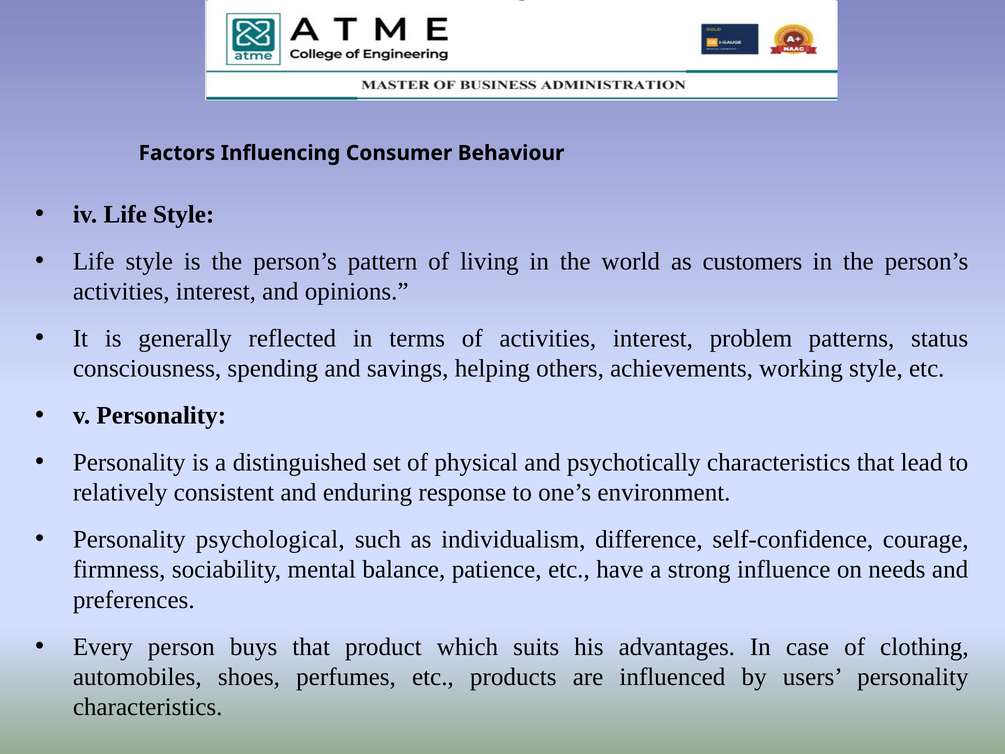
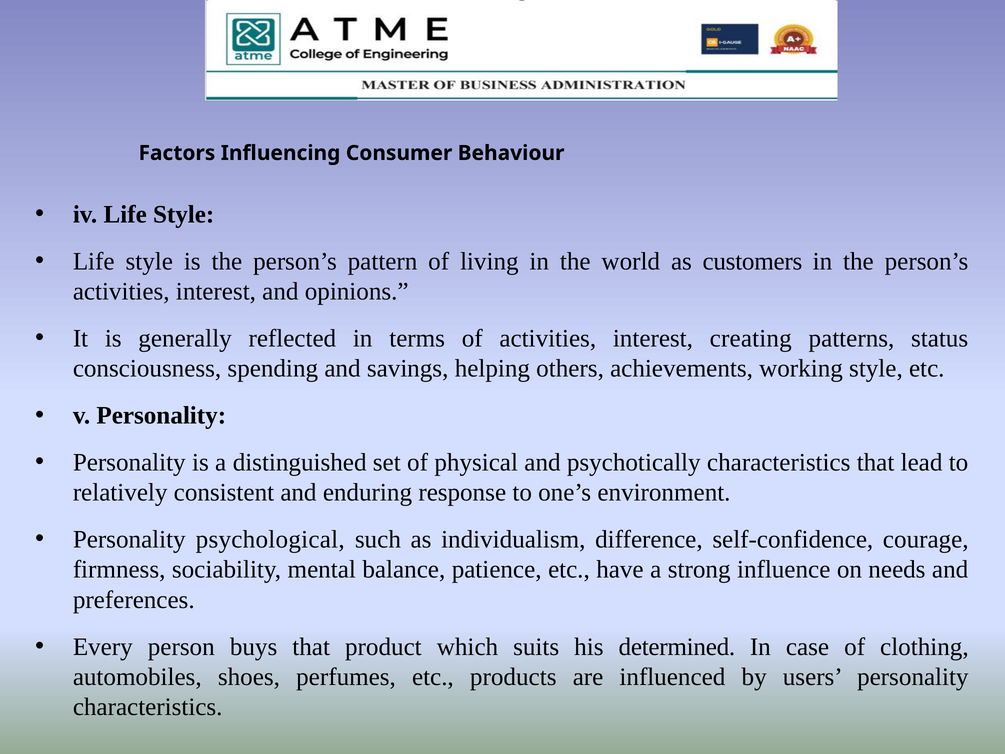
problem: problem -> creating (751, 338)
advantages: advantages -> determined (677, 647)
